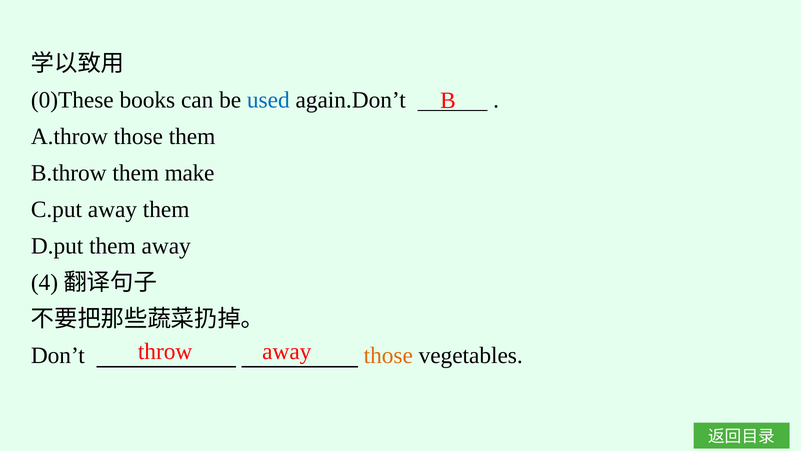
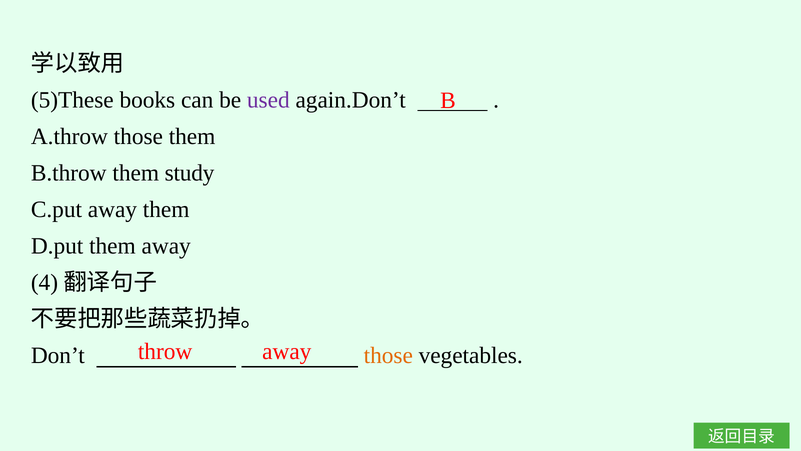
0)These: 0)These -> 5)These (72, 100)
used colour: blue -> purple (268, 100)
make: make -> study (190, 173)
